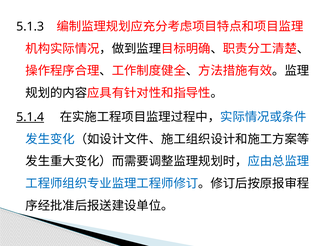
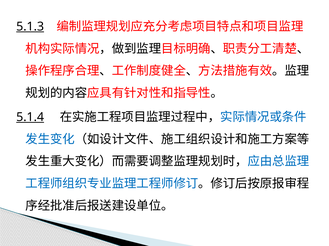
5.1.3 underline: none -> present (30, 27)
